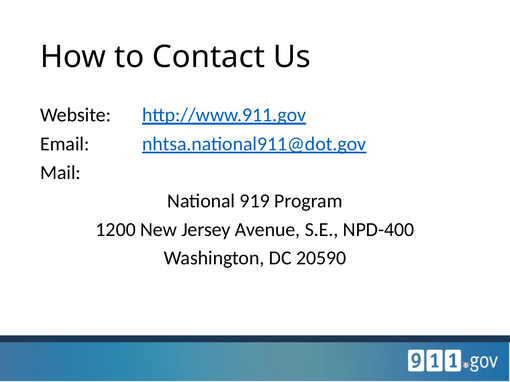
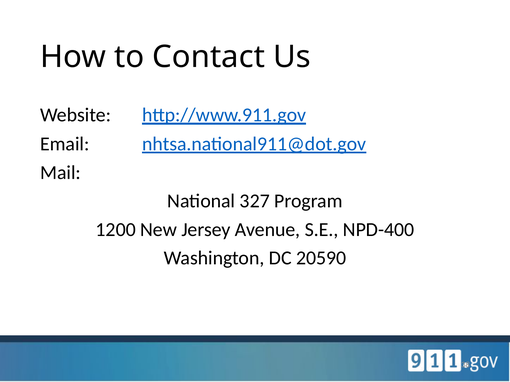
919: 919 -> 327 (255, 201)
